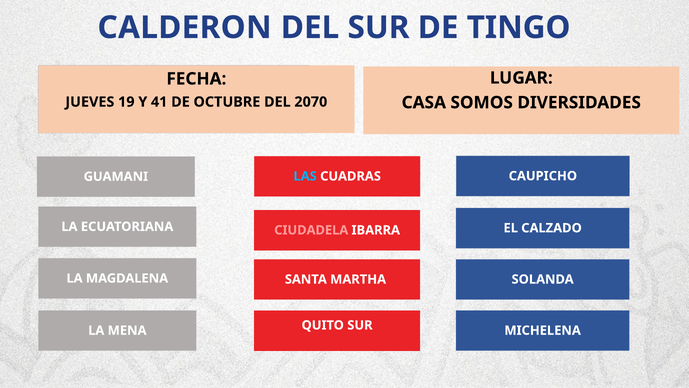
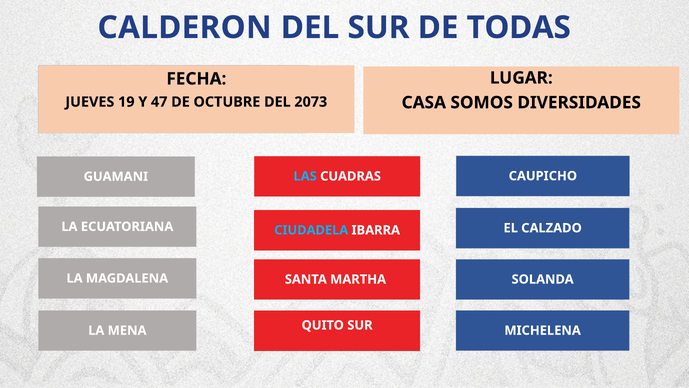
TINGO: TINGO -> TODAS (519, 28)
41: 41 -> 47 (159, 102)
2070: 2070 -> 2073 (311, 102)
CIUDADELA colour: pink -> light blue (311, 230)
